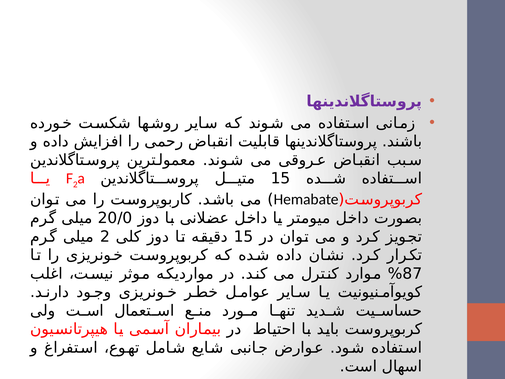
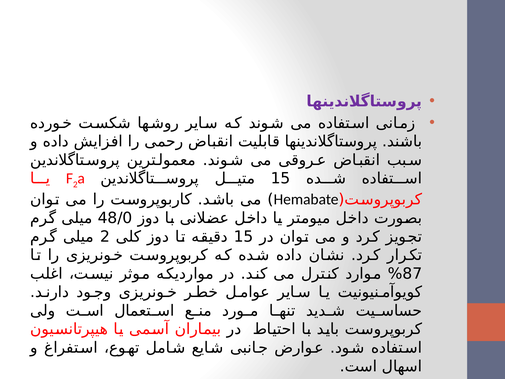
20/0: 20/0 -> 48/0 (115, 218)
